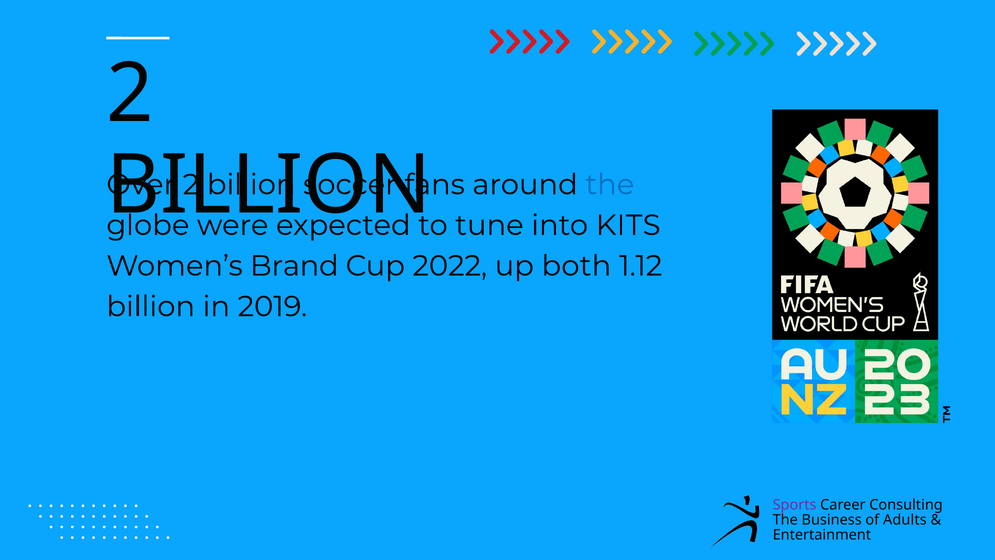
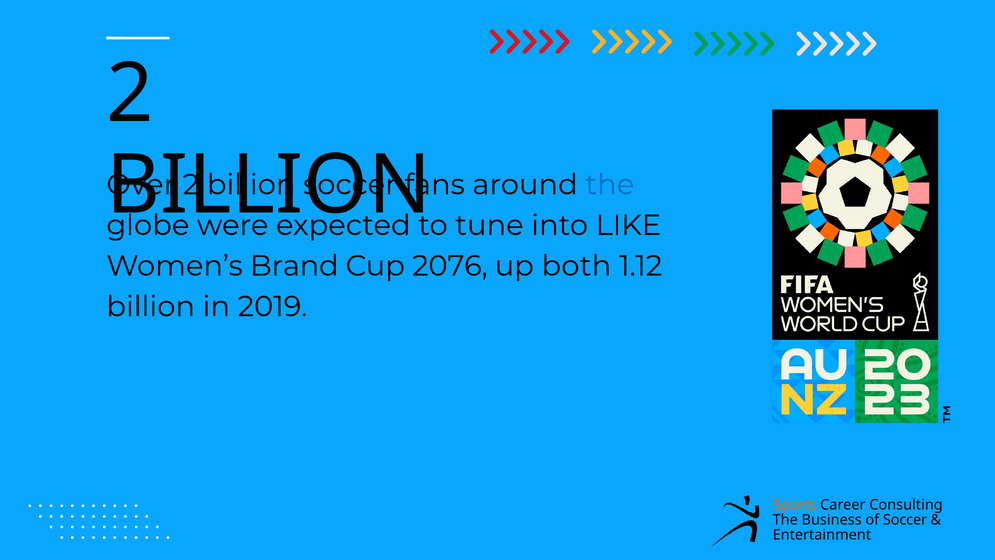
KITS: KITS -> LIKE (628, 225)
2022: 2022 -> 2076 (450, 266)
Sports colour: purple -> orange (795, 505)
of Adults: Adults -> Soccer (905, 520)
